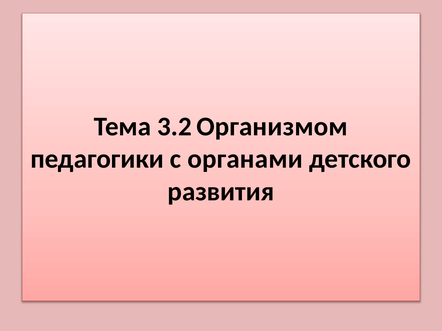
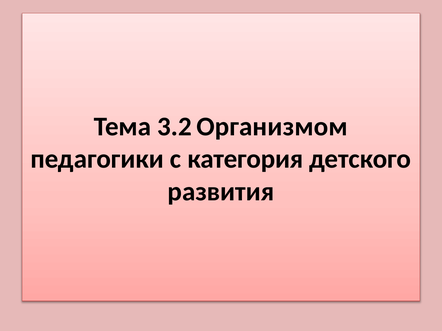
органами: органами -> категория (245, 159)
